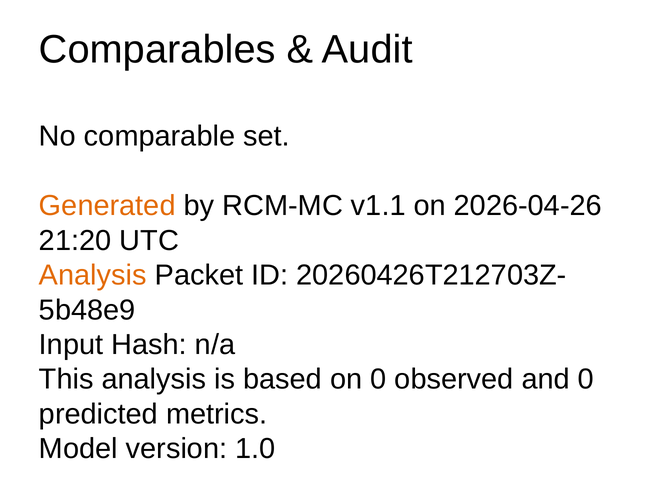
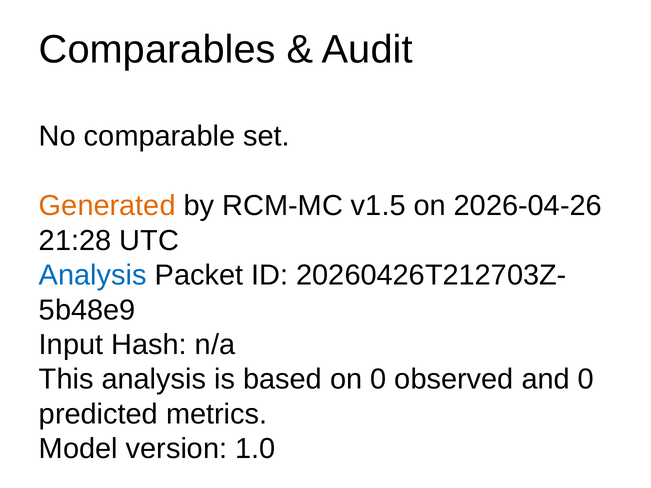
v1.1: v1.1 -> v1.5 (378, 206)
21:20: 21:20 -> 21:28 (75, 241)
Analysis colour: orange -> blue (93, 275)
